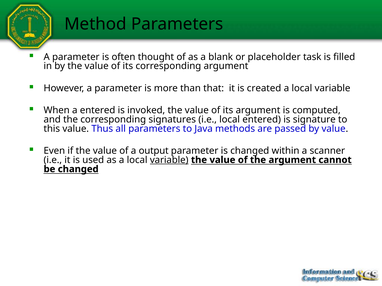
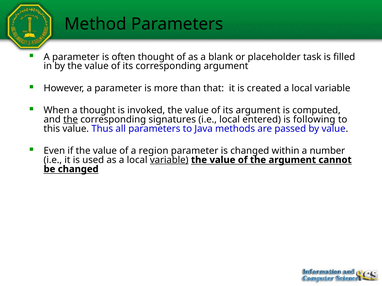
a entered: entered -> thought (98, 111)
the underline: none -> present (71, 120)
signature: signature -> following (314, 120)
output: output -> region (154, 151)
scanner: scanner -> number (327, 151)
